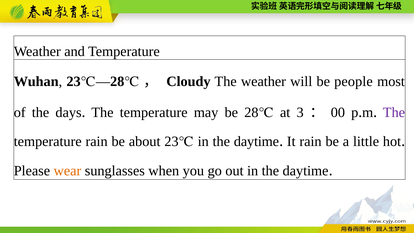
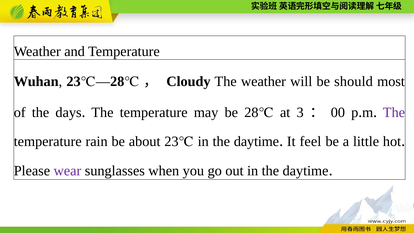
people: people -> should (353, 81)
It rain: rain -> feel (310, 142)
wear colour: orange -> purple (67, 171)
